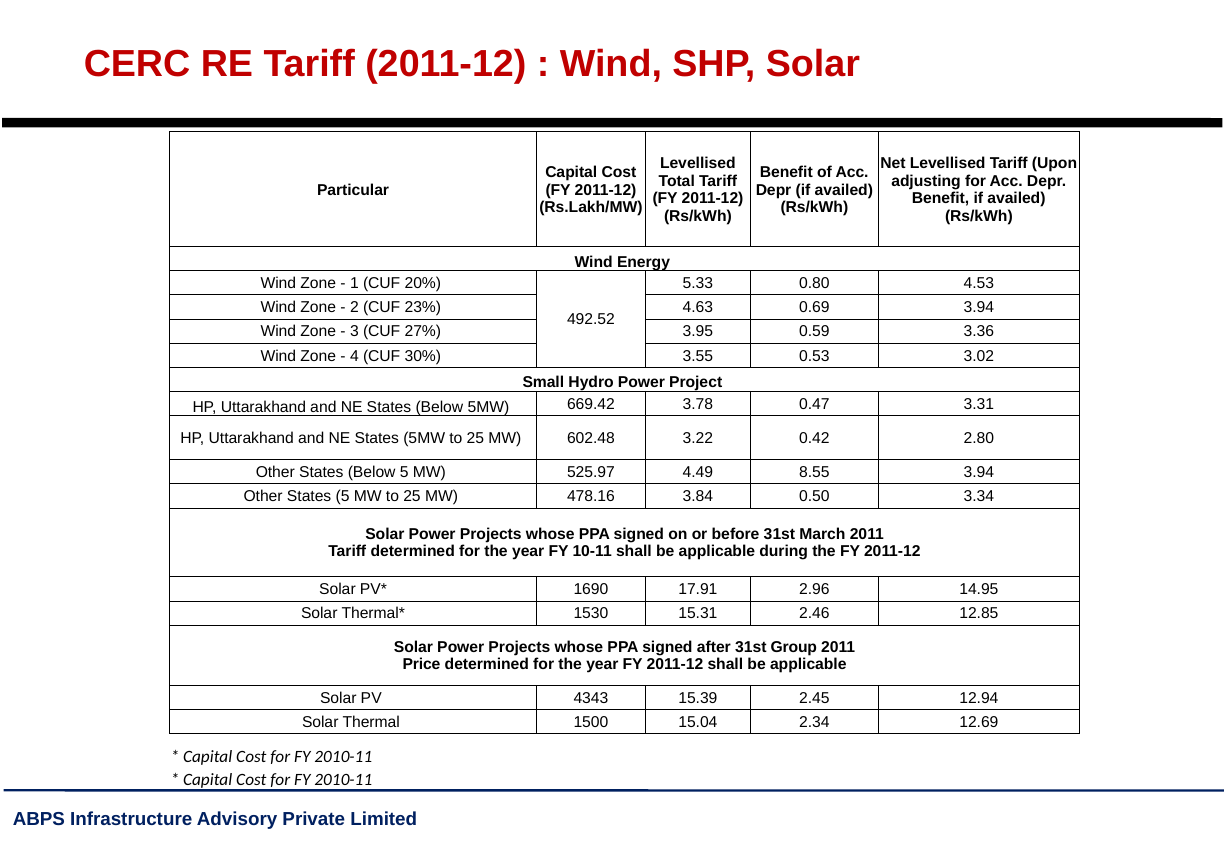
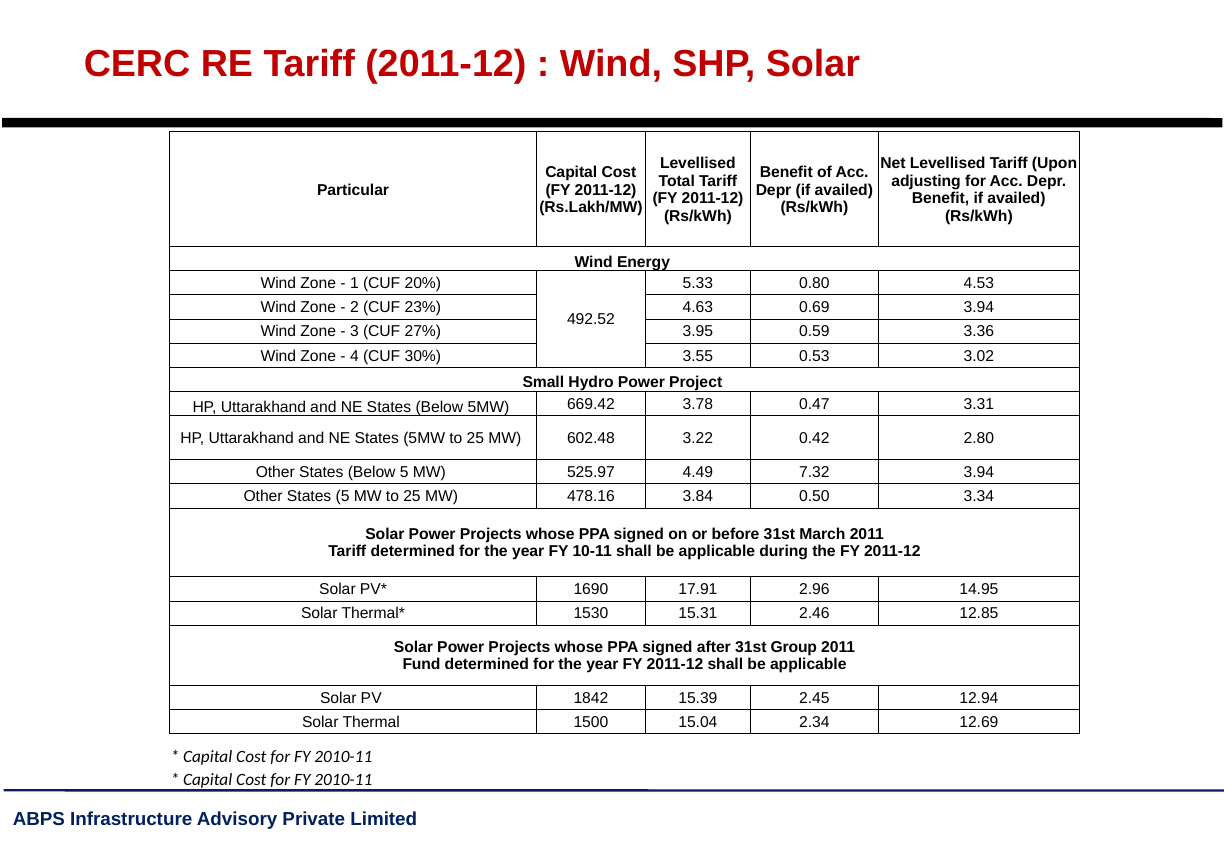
8.55: 8.55 -> 7.32 (814, 473)
Price: Price -> Fund (421, 665)
4343: 4343 -> 1842 (591, 699)
